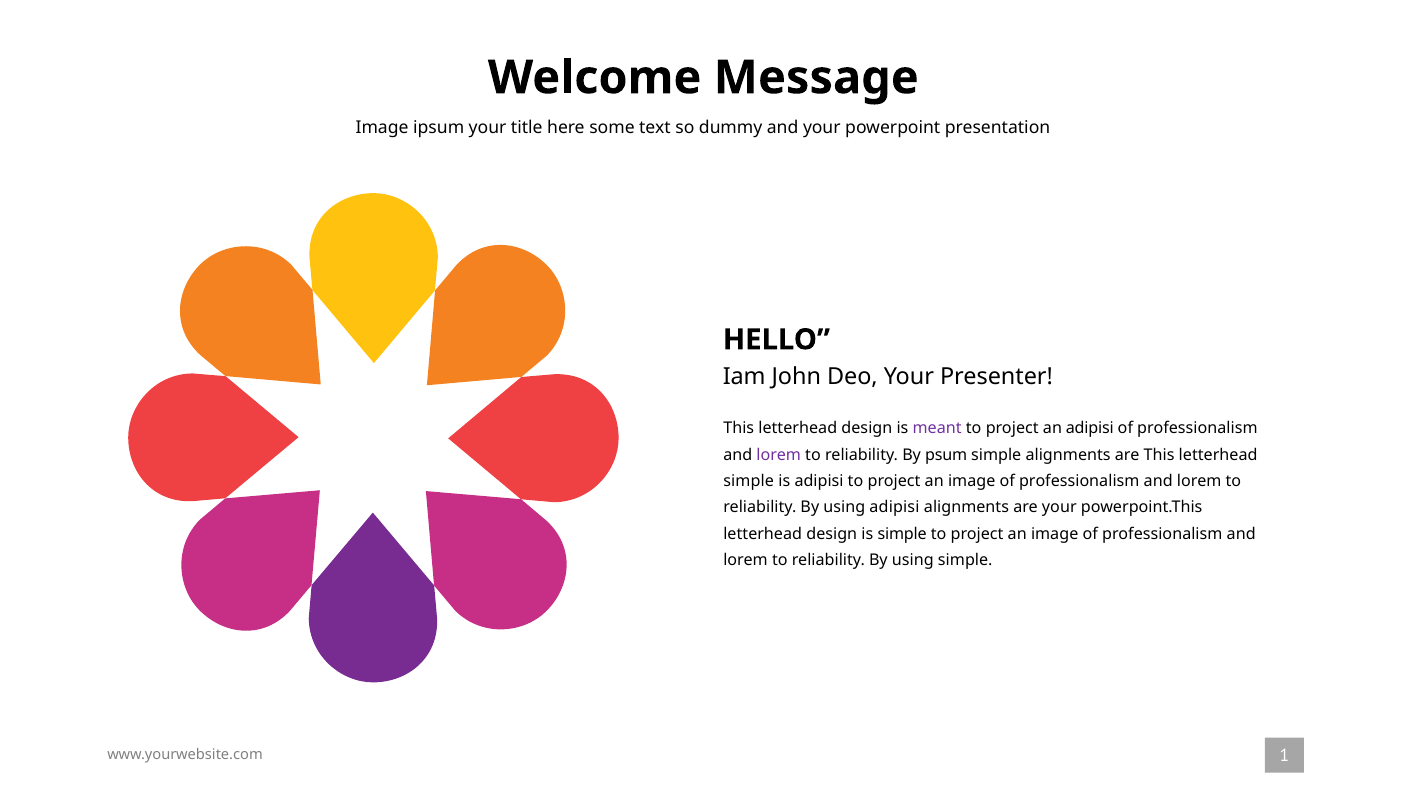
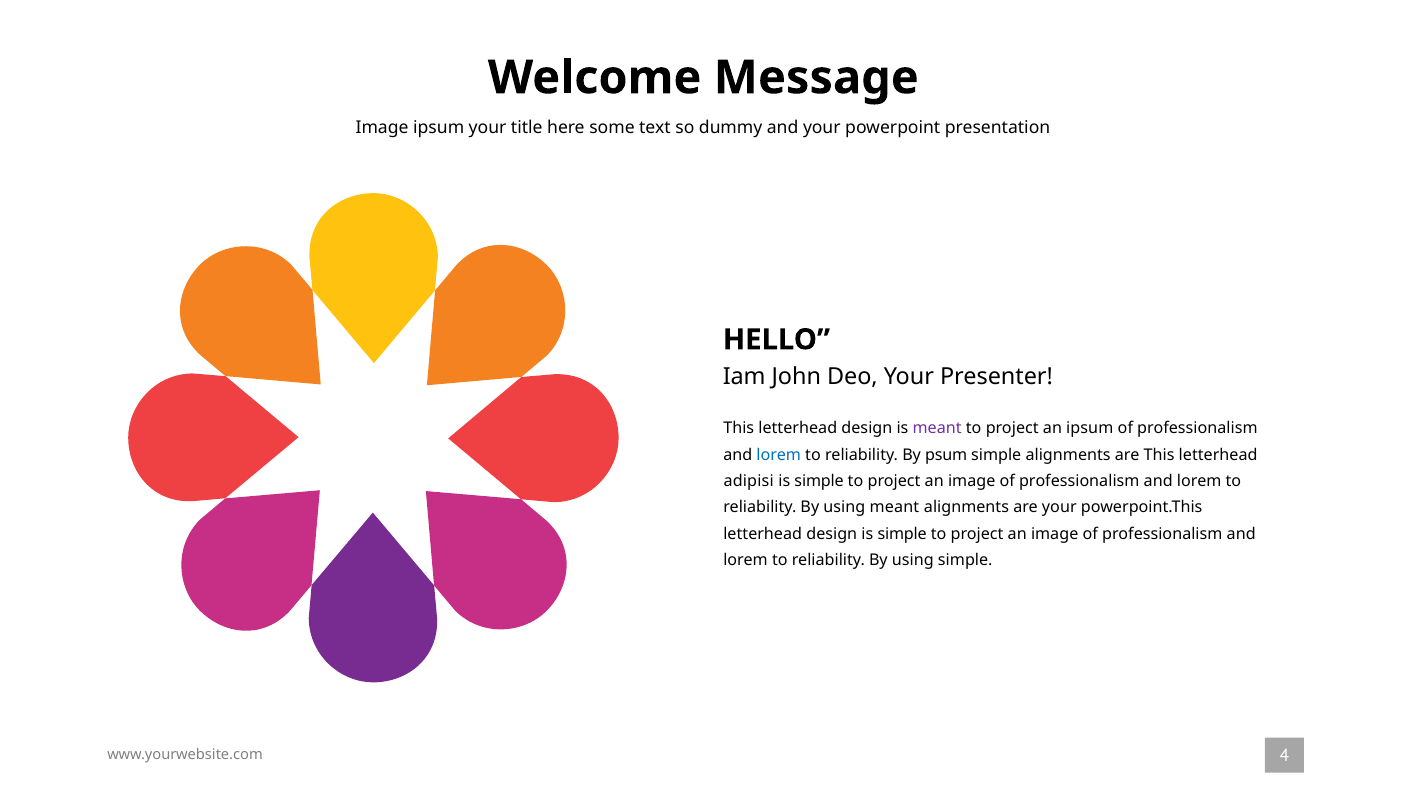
an adipisi: adipisi -> ipsum (1090, 428)
lorem colour: purple -> blue (779, 454)
simple: simple -> adipisi (749, 481)
adipisi: adipisi -> simple (819, 481)
using adipisi: adipisi -> meant (894, 507)
1: 1 -> 4 (1284, 755)
